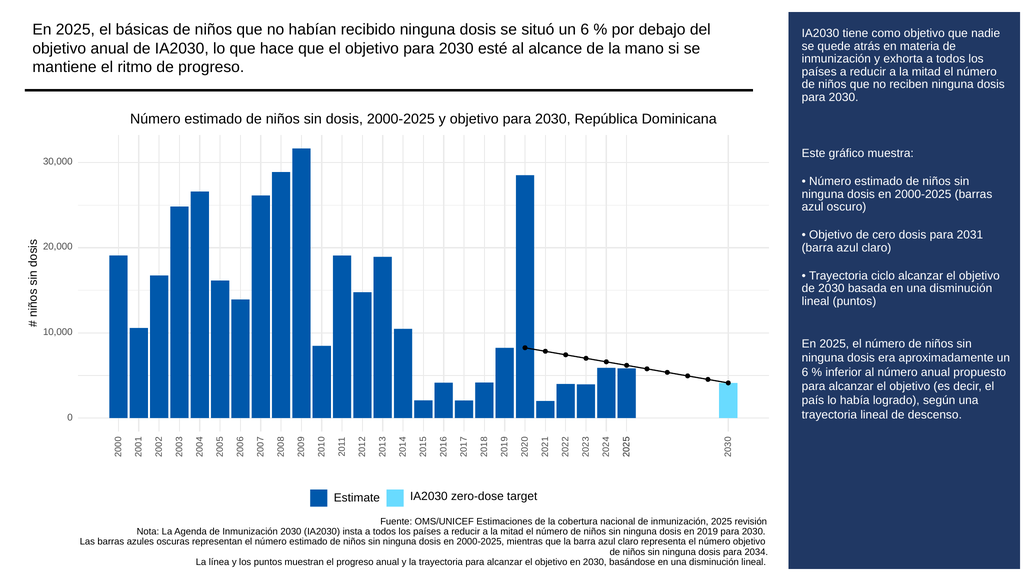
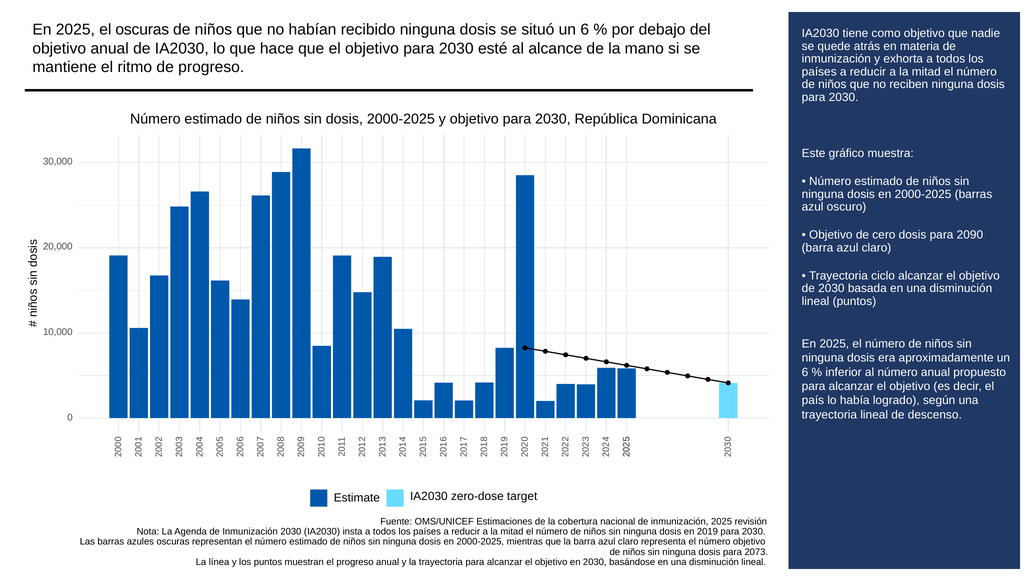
el básicas: básicas -> oscuras (142, 30)
2031: 2031 -> 2090 (970, 235)
2034: 2034 -> 2073 (756, 552)
